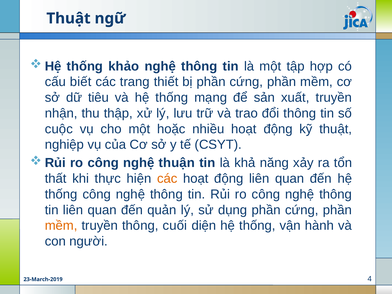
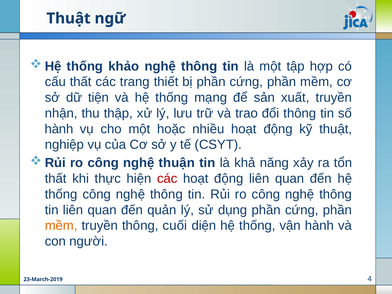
cấu biết: biết -> thất (81, 82)
tiêu: tiêu -> tiện (98, 98)
cuộc: cuộc -> hành (59, 129)
các colour: orange -> red (167, 179)
